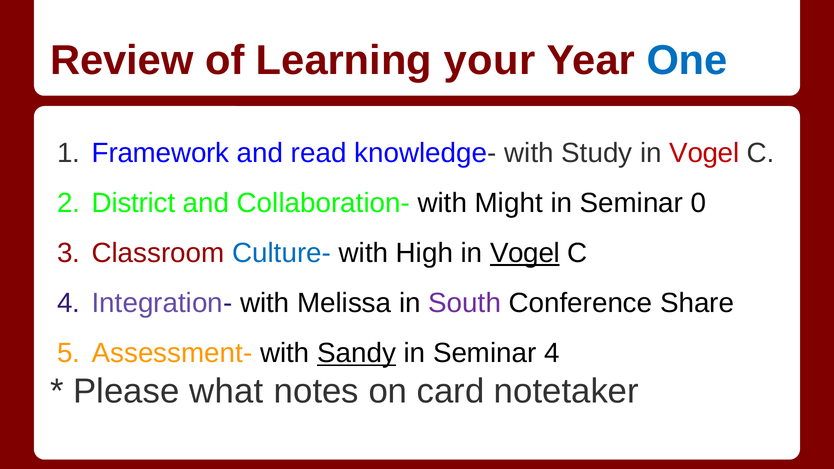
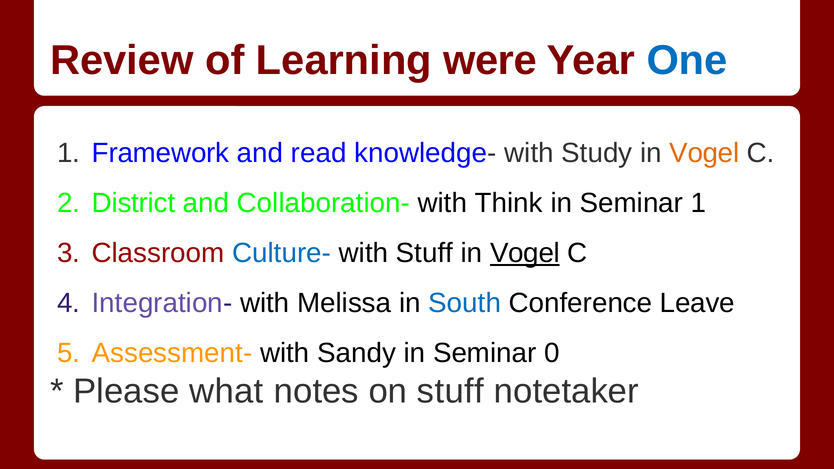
your: your -> were (490, 60)
Vogel colour: red -> orange (704, 153)
Might: Might -> Think (509, 203)
Seminar 0: 0 -> 1 (699, 203)
with High: High -> Stuff (424, 253)
South colour: purple -> blue (465, 303)
Share: Share -> Leave (697, 303)
Sandy underline: present -> none (357, 353)
Seminar 4: 4 -> 0 (552, 353)
on card: card -> stuff (450, 391)
